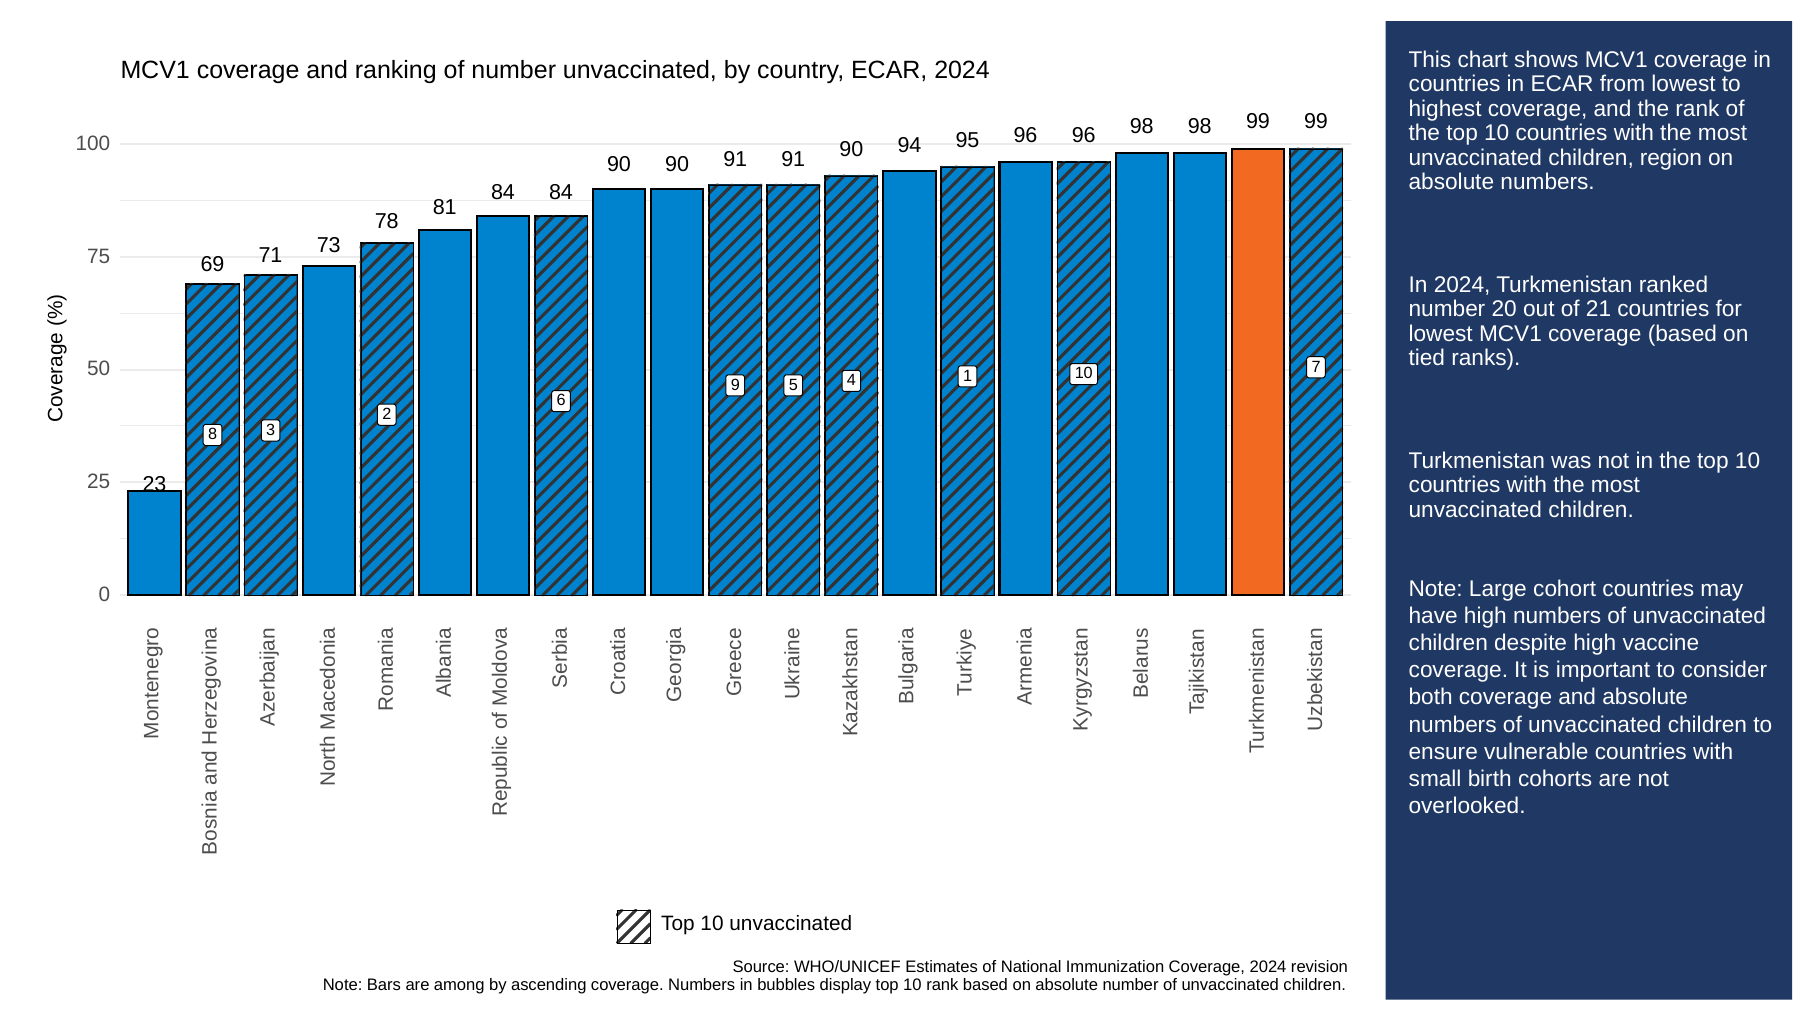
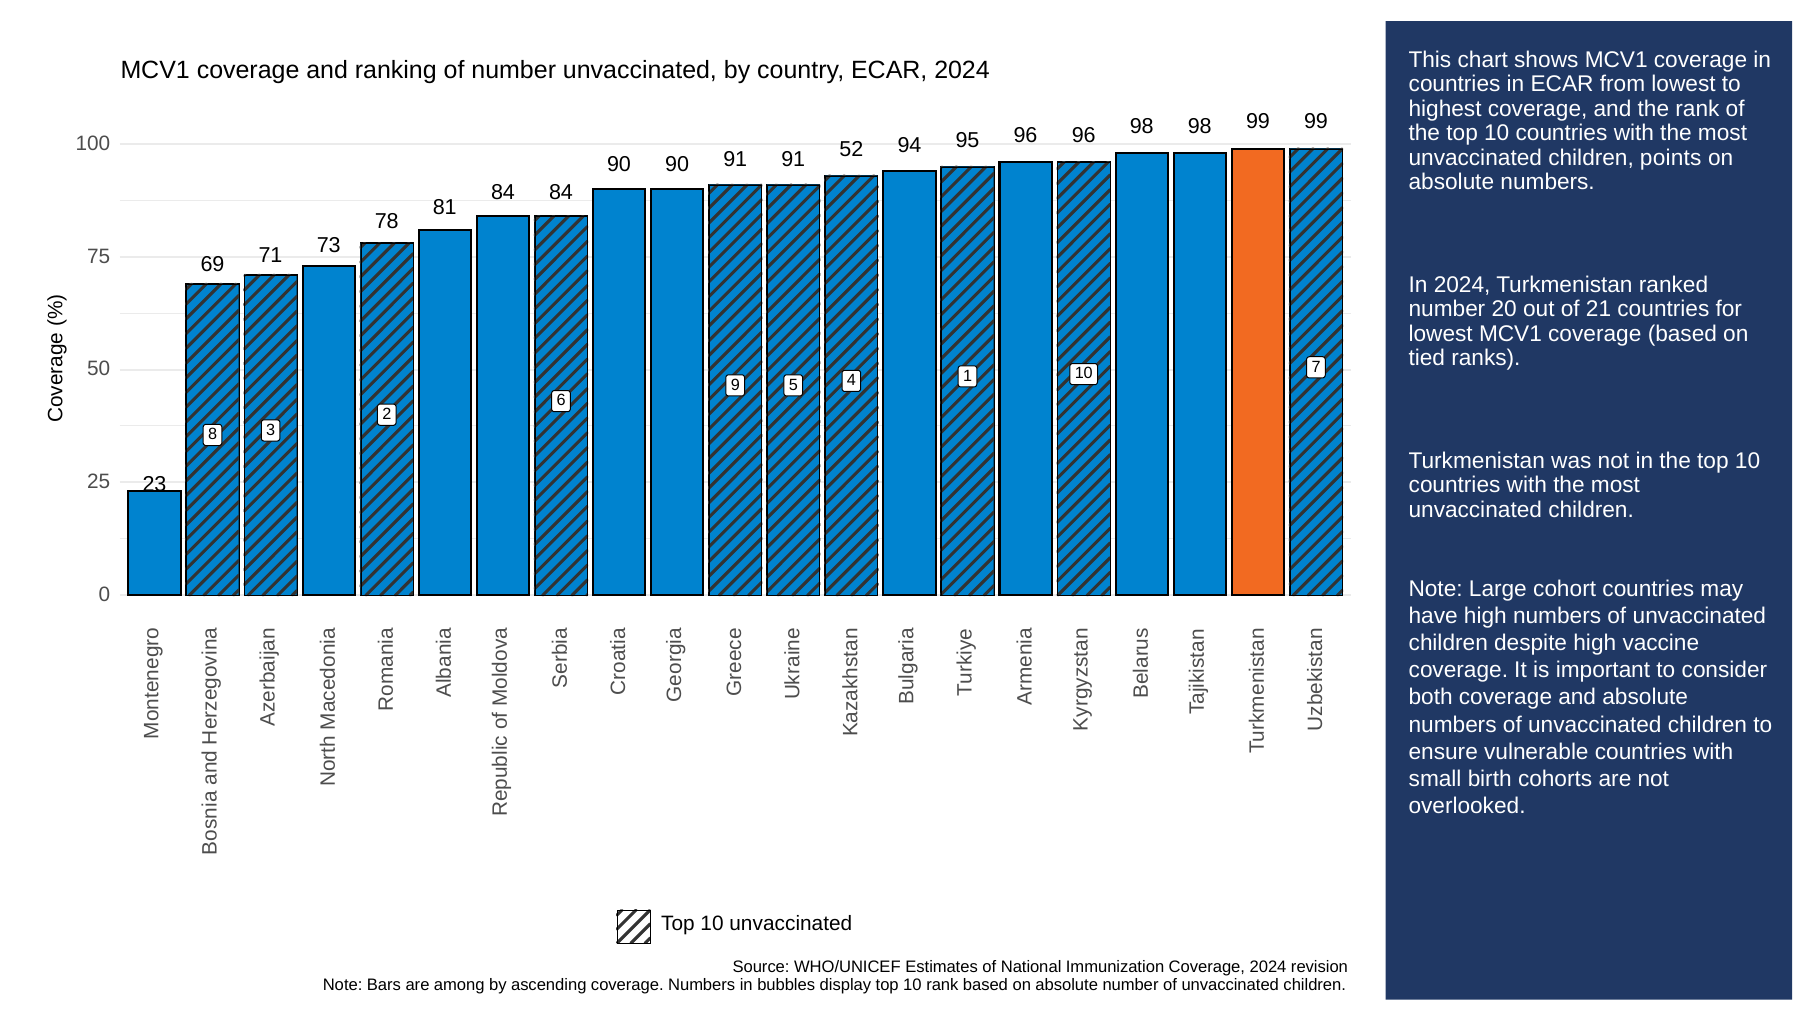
region: region -> points (1671, 158)
91 90: 90 -> 52 (851, 150)
